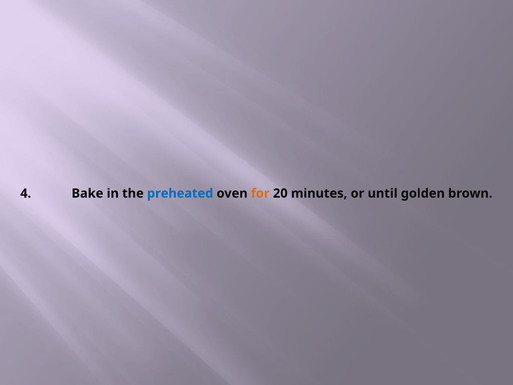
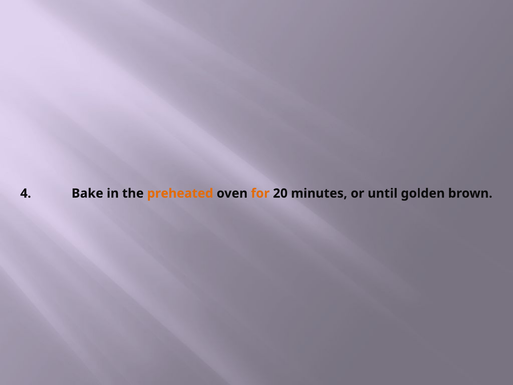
preheated colour: blue -> orange (180, 193)
